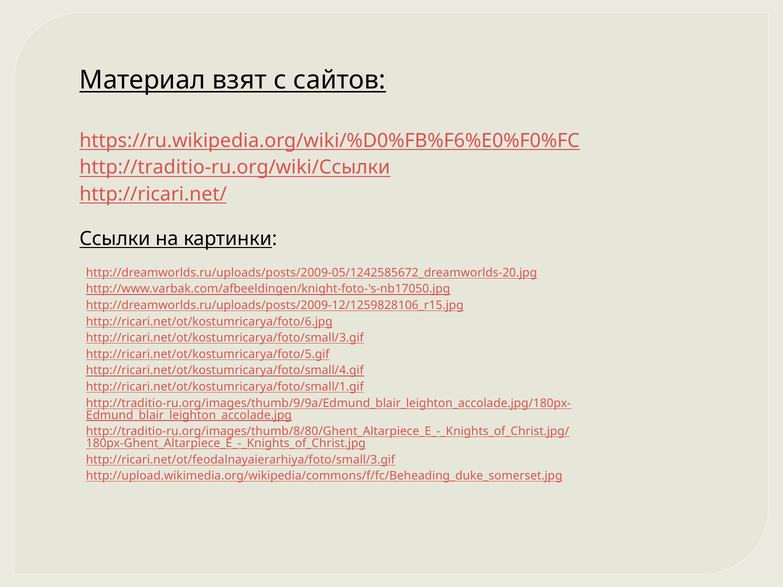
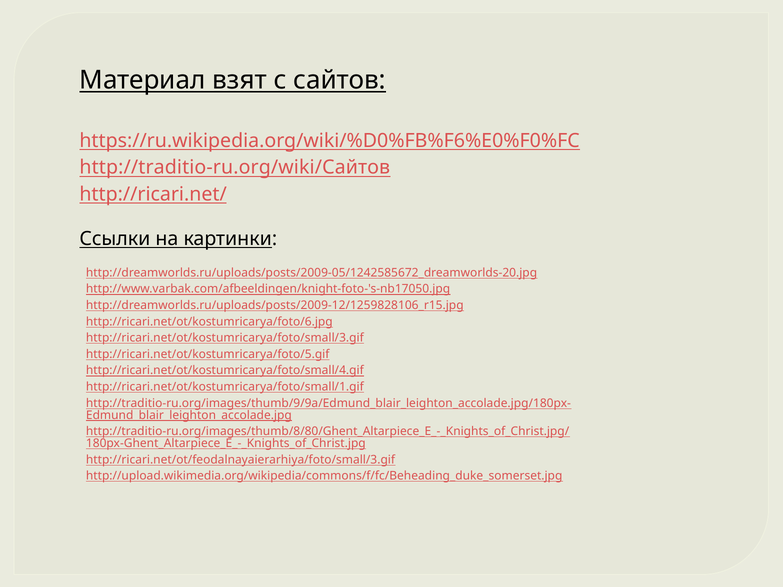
http://traditio-ru.org/wiki/Ссылки: http://traditio-ru.org/wiki/Ссылки -> http://traditio-ru.org/wiki/Сайтов (235, 168)
